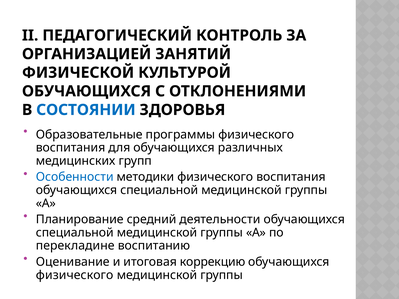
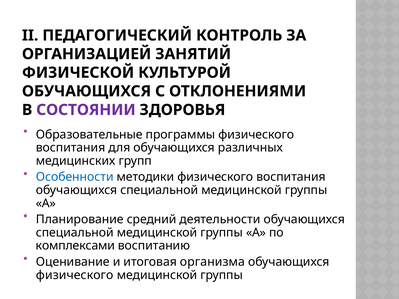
СОСТОЯНИИ colour: blue -> purple (86, 110)
перекладине: перекладине -> комплексами (75, 246)
коррекцию: коррекцию -> организма (212, 262)
